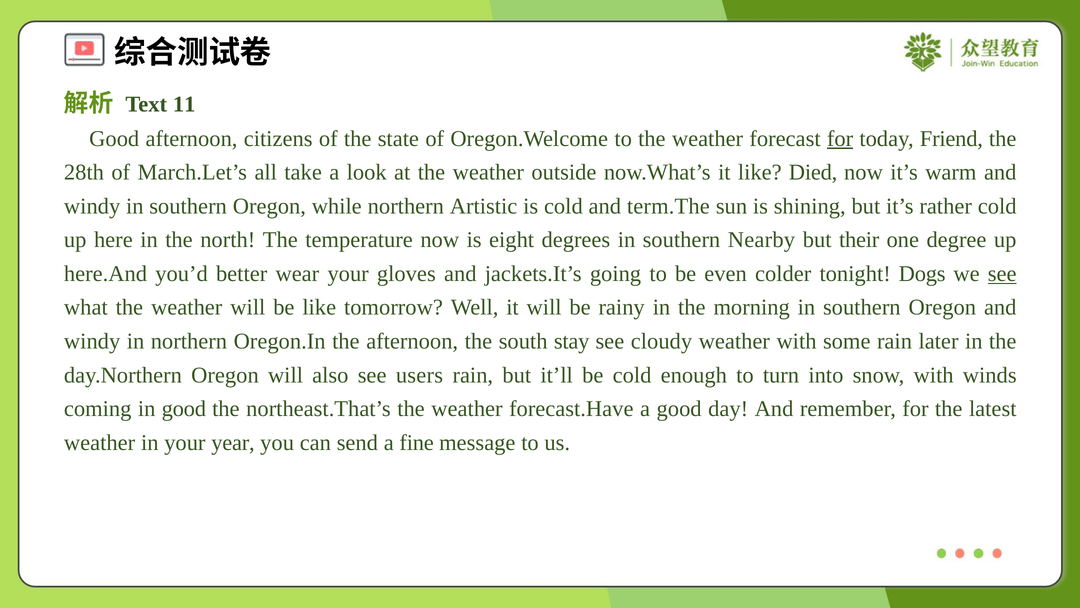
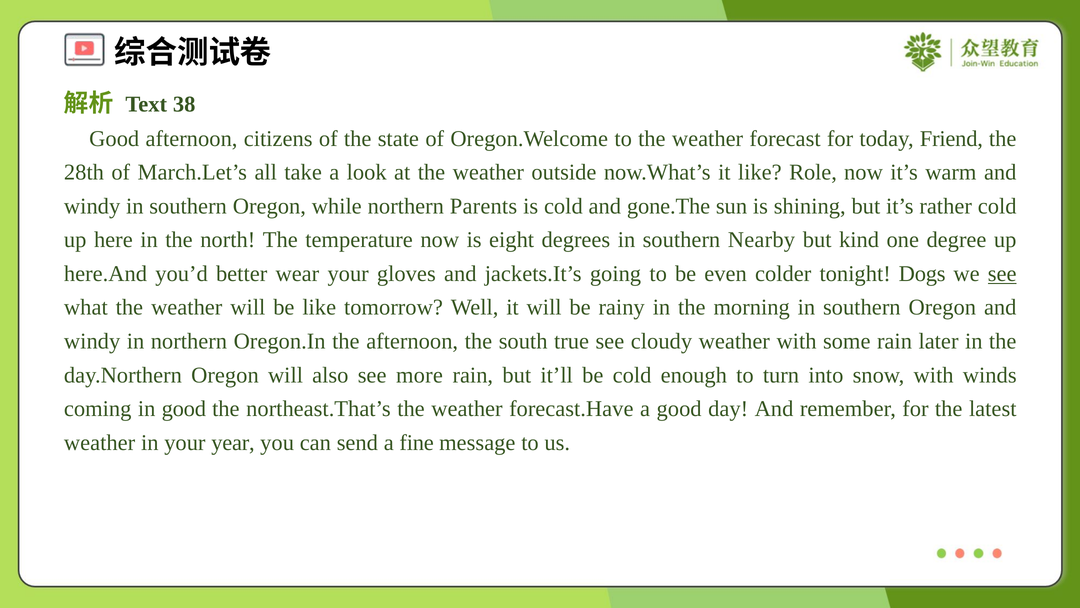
11: 11 -> 38 (184, 104)
for underline: present -> none (840, 139)
Died: Died -> Role (813, 172)
Artistic: Artistic -> Parents (483, 206)
term.The: term.The -> gone.The (669, 206)
their: their -> kind (859, 240)
stay: stay -> true (572, 341)
users: users -> more (419, 375)
